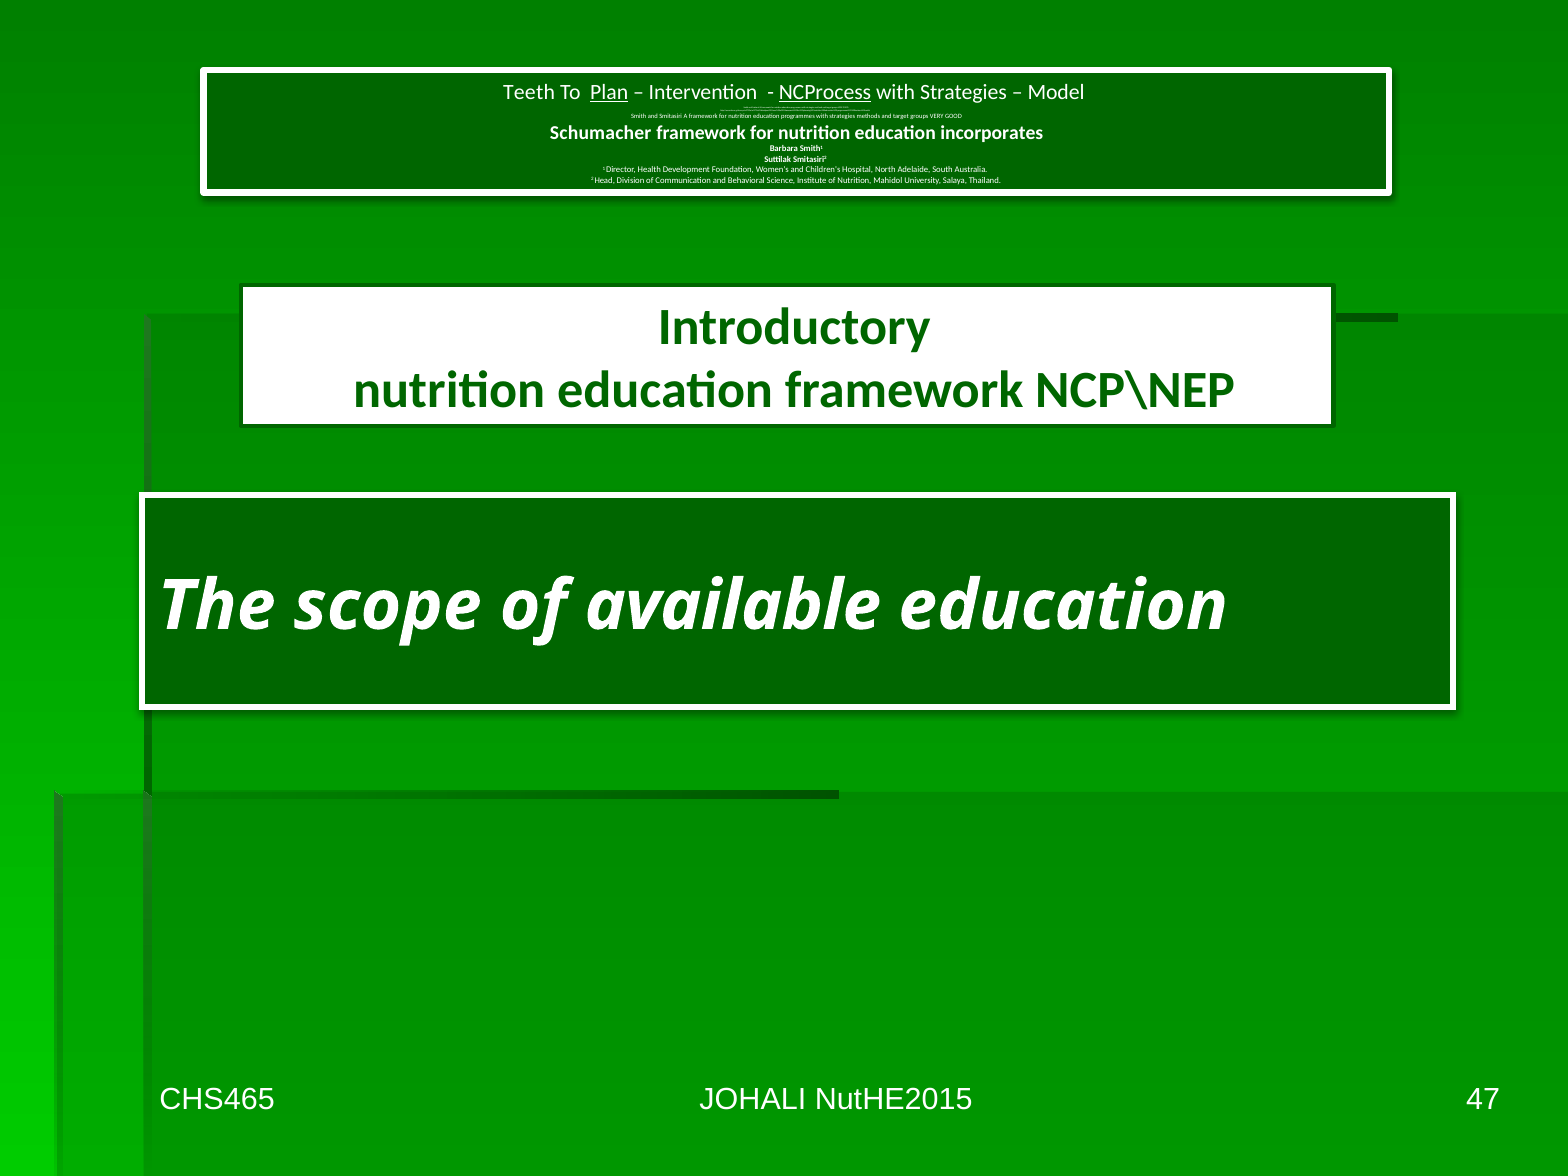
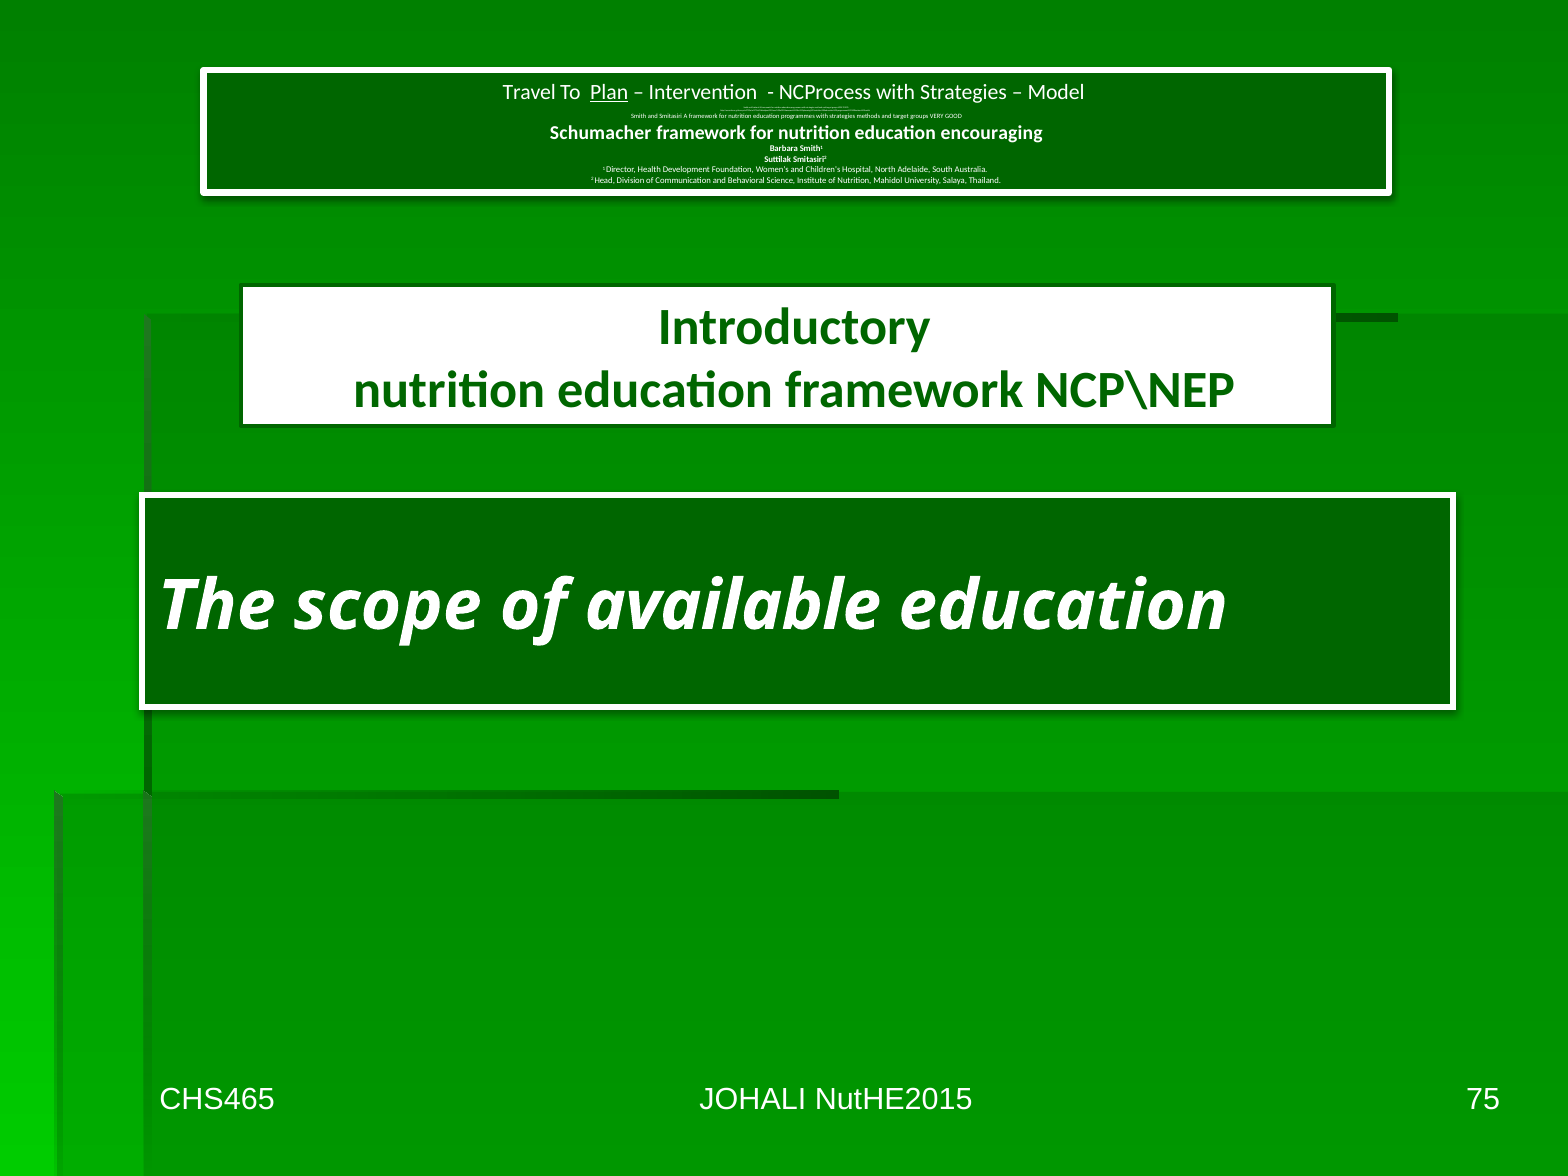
Teeth: Teeth -> Travel (529, 92)
NCProcess underline: present -> none (825, 92)
incorporates: incorporates -> encouraging (992, 133)
47: 47 -> 75 (1483, 1099)
